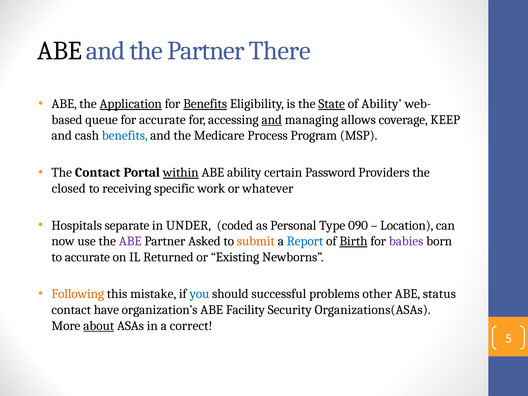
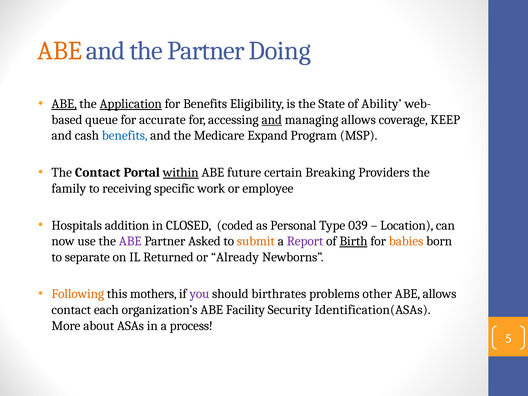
ABE colour: black -> orange (60, 51)
There: There -> Doing (280, 51)
ABE underline: none -> present (64, 104)
Benefits underline: present -> none (205, 104)
State underline: present -> none (332, 104)
Process: Process -> Expand (268, 136)
ABE ability: ability -> future (244, 173)
Password: Password -> Breaking (330, 173)
closed: closed -> family (69, 188)
whatever: whatever -> employee (268, 188)
separate: separate -> addition (127, 225)
UNDER: UNDER -> CLOSED (189, 225)
090: 090 -> 039 (358, 225)
Report colour: blue -> purple (305, 241)
babies colour: purple -> orange (406, 241)
to accurate: accurate -> separate (87, 257)
Existing: Existing -> Already (235, 257)
mistake: mistake -> mothers (153, 294)
you colour: blue -> purple (199, 294)
successful: successful -> birthrates (279, 294)
ABE status: status -> allows (439, 294)
have: have -> each (106, 310)
Organizations(ASAs: Organizations(ASAs -> Identification(ASAs (373, 310)
about underline: present -> none (99, 326)
correct: correct -> process (191, 326)
